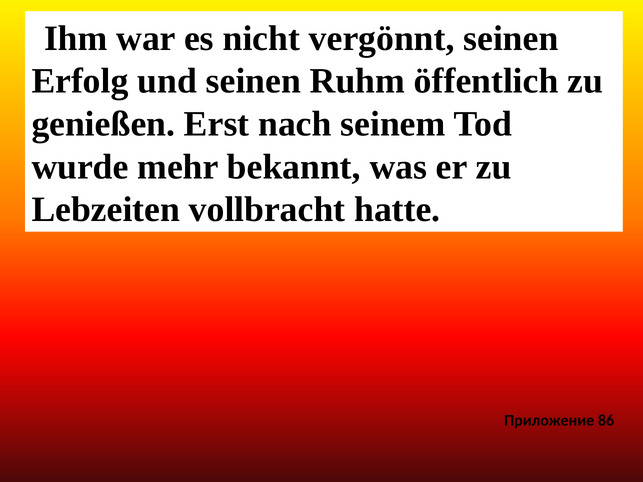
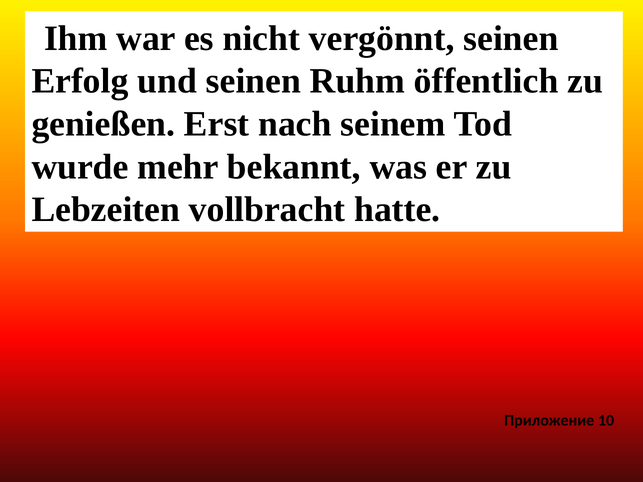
86: 86 -> 10 (606, 421)
